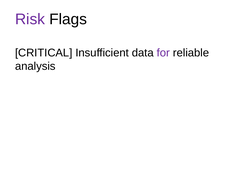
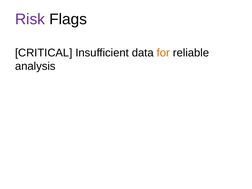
for colour: purple -> orange (163, 53)
